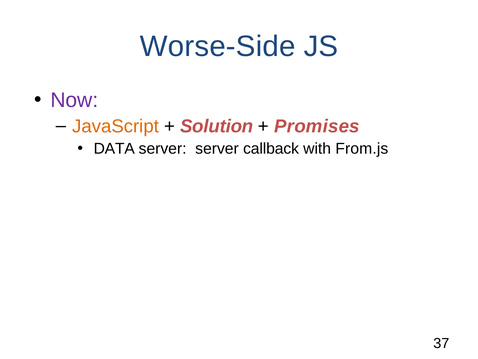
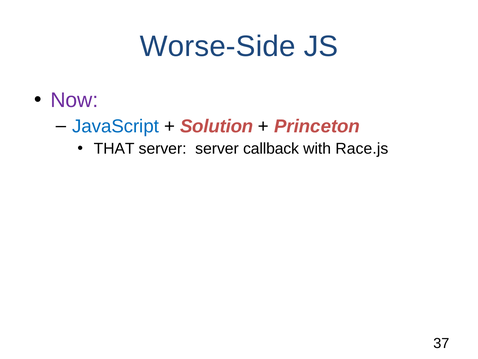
JavaScript colour: orange -> blue (116, 126)
Promises: Promises -> Princeton (317, 126)
DATA: DATA -> THAT (114, 149)
From.js: From.js -> Race.js (362, 149)
